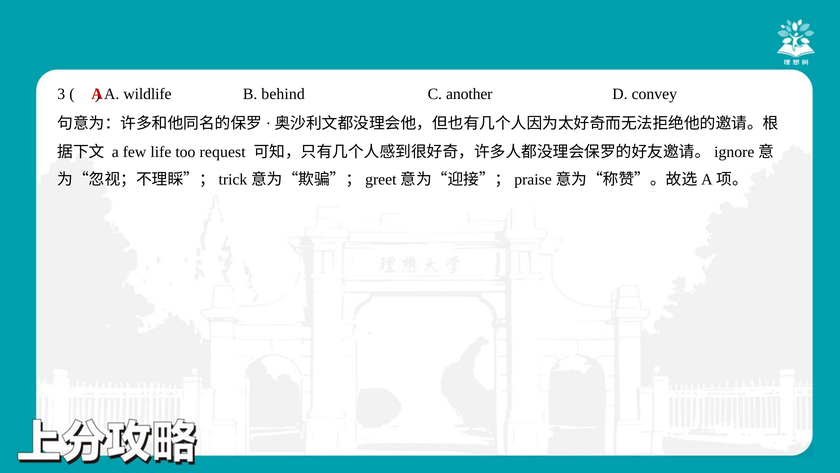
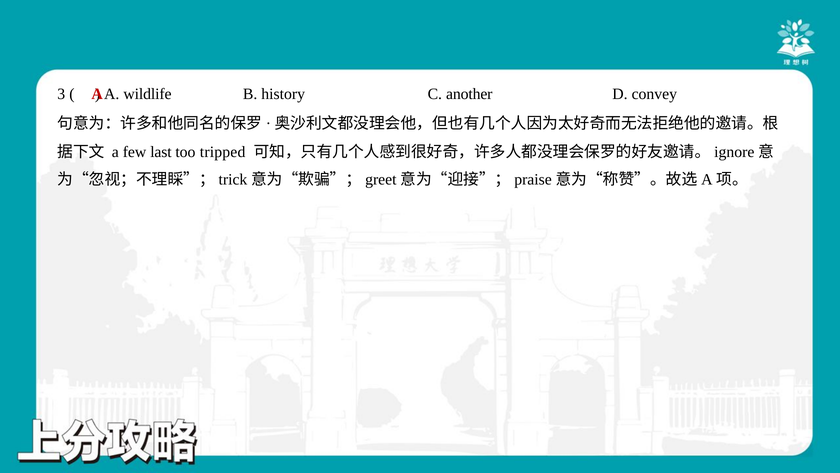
behind: behind -> history (283, 94)
life: life -> last (161, 152)
request: request -> tripped (223, 152)
